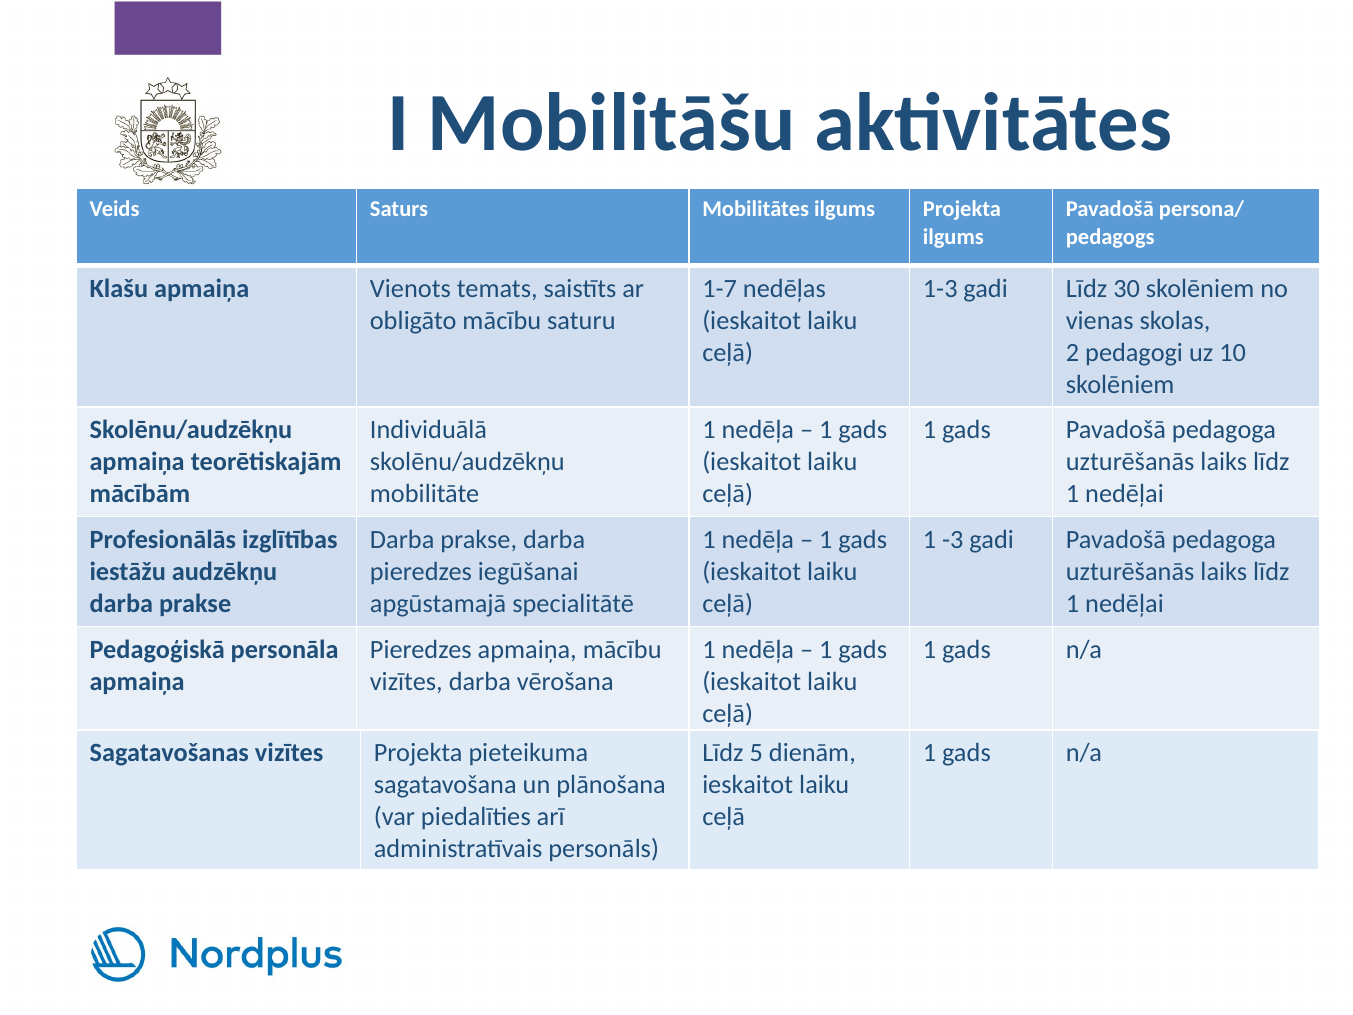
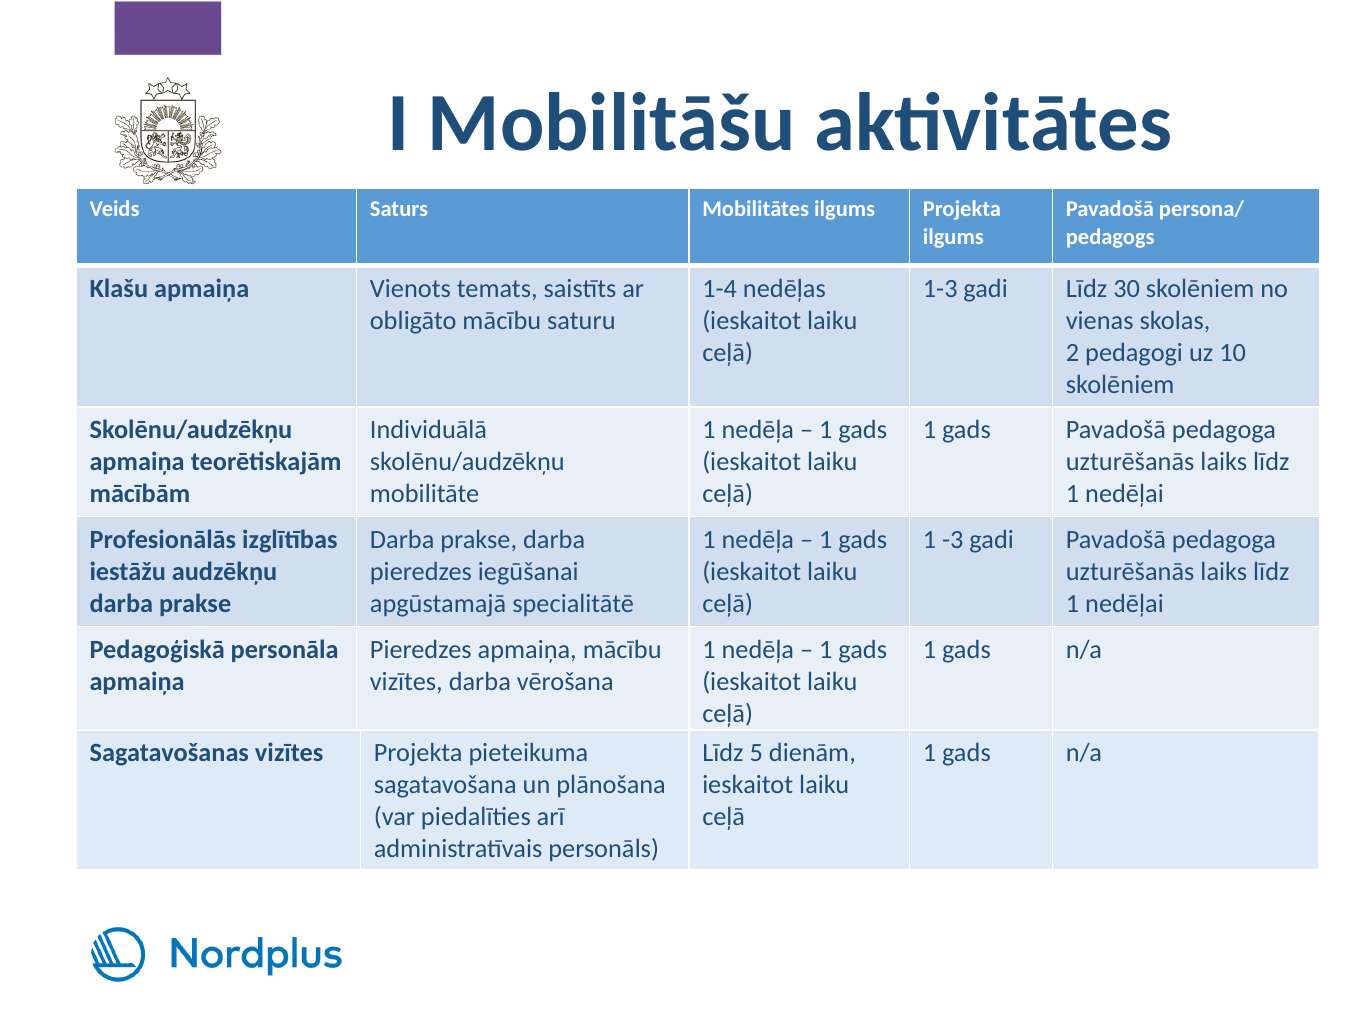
1-7: 1-7 -> 1-4 (720, 288)
